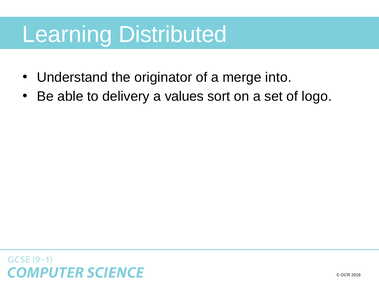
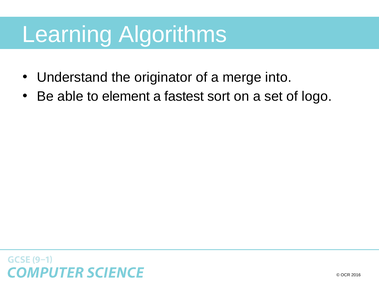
Distributed: Distributed -> Algorithms (173, 35)
delivery: delivery -> element (126, 97)
values: values -> fastest (184, 97)
